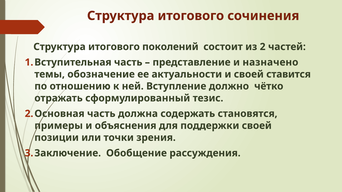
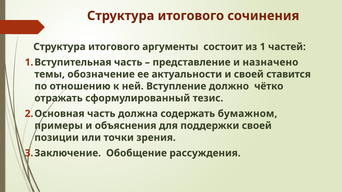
поколений: поколений -> аргументы (170, 47)
2: 2 -> 1 (263, 47)
становятся: становятся -> бумажном (247, 114)
